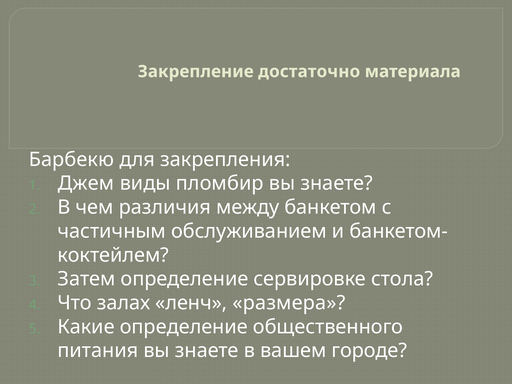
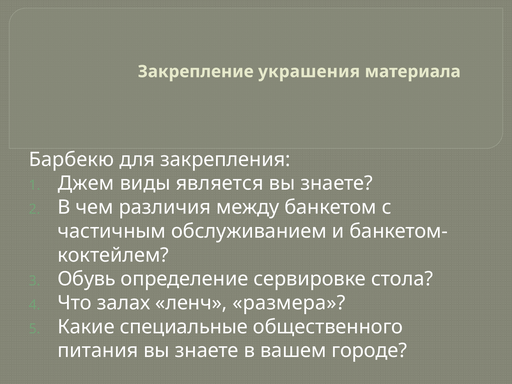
достаточно: достаточно -> украшения (309, 72)
пломбир: пломбир -> является (220, 183)
Затем: Затем -> Обувь (87, 279)
Какие определение: определение -> специальные (184, 327)
